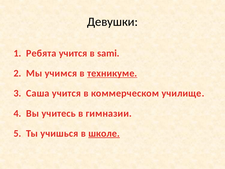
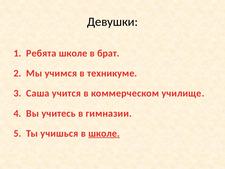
Ребята учится: учится -> школе (73, 53)
sami: sami -> брат (108, 53)
техникуме underline: present -> none (112, 73)
